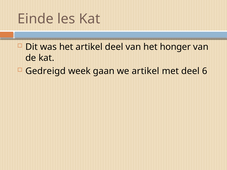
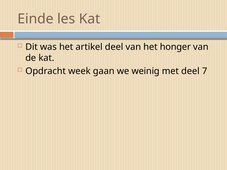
Gedreigd: Gedreigd -> Opdracht (46, 71)
we artikel: artikel -> weinig (146, 71)
6: 6 -> 7 (205, 71)
